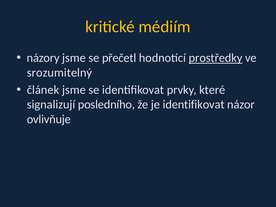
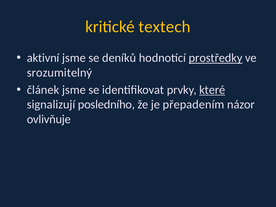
médiím: médiím -> textech (164, 27)
názory: názory -> aktivní (43, 58)
přečetl: přečetl -> deníků (119, 58)
které underline: none -> present (212, 90)
je identifikovat: identifikovat -> přepadením (194, 105)
